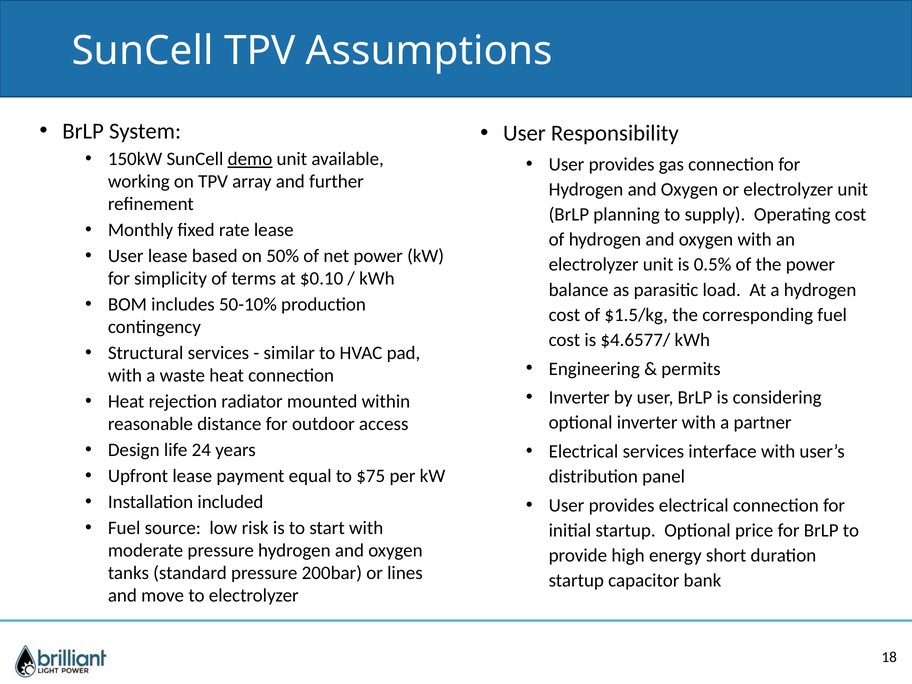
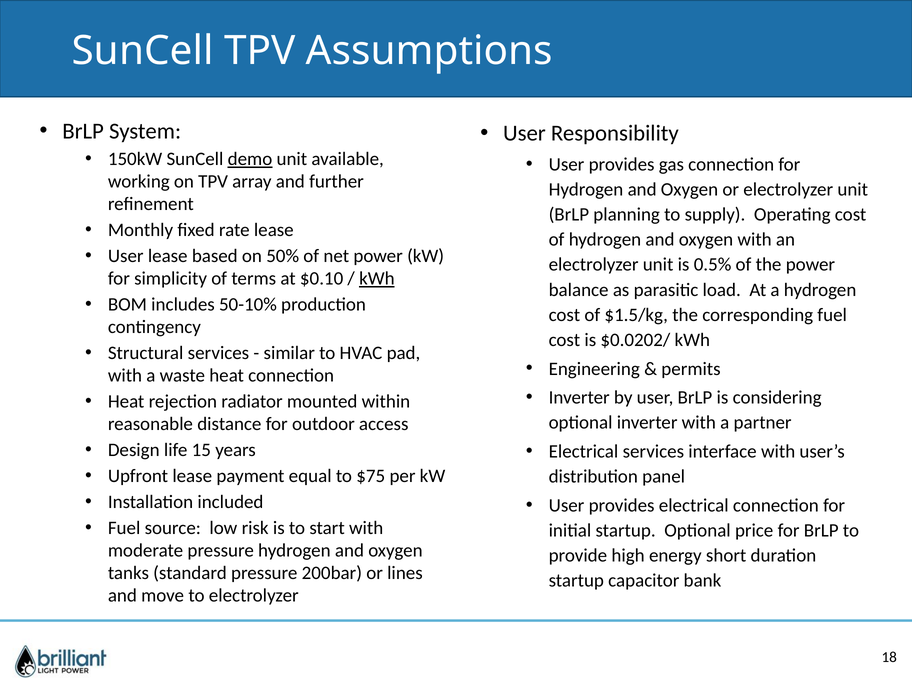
kWh underline: none -> present (377, 279)
$4.6577/: $4.6577/ -> $0.0202/ (635, 340)
24: 24 -> 15 (201, 450)
